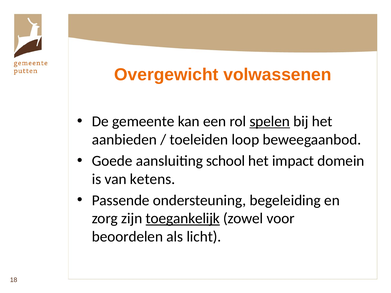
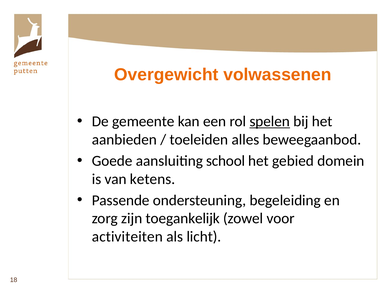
loop: loop -> alles (245, 140)
impact: impact -> gebied (293, 161)
toegankelijk underline: present -> none (183, 219)
beoordelen: beoordelen -> activiteiten (127, 237)
